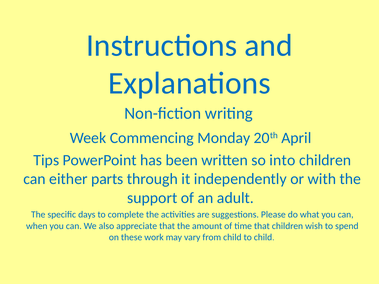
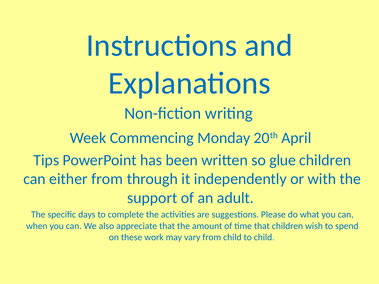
into: into -> glue (283, 160)
either parts: parts -> from (107, 179)
